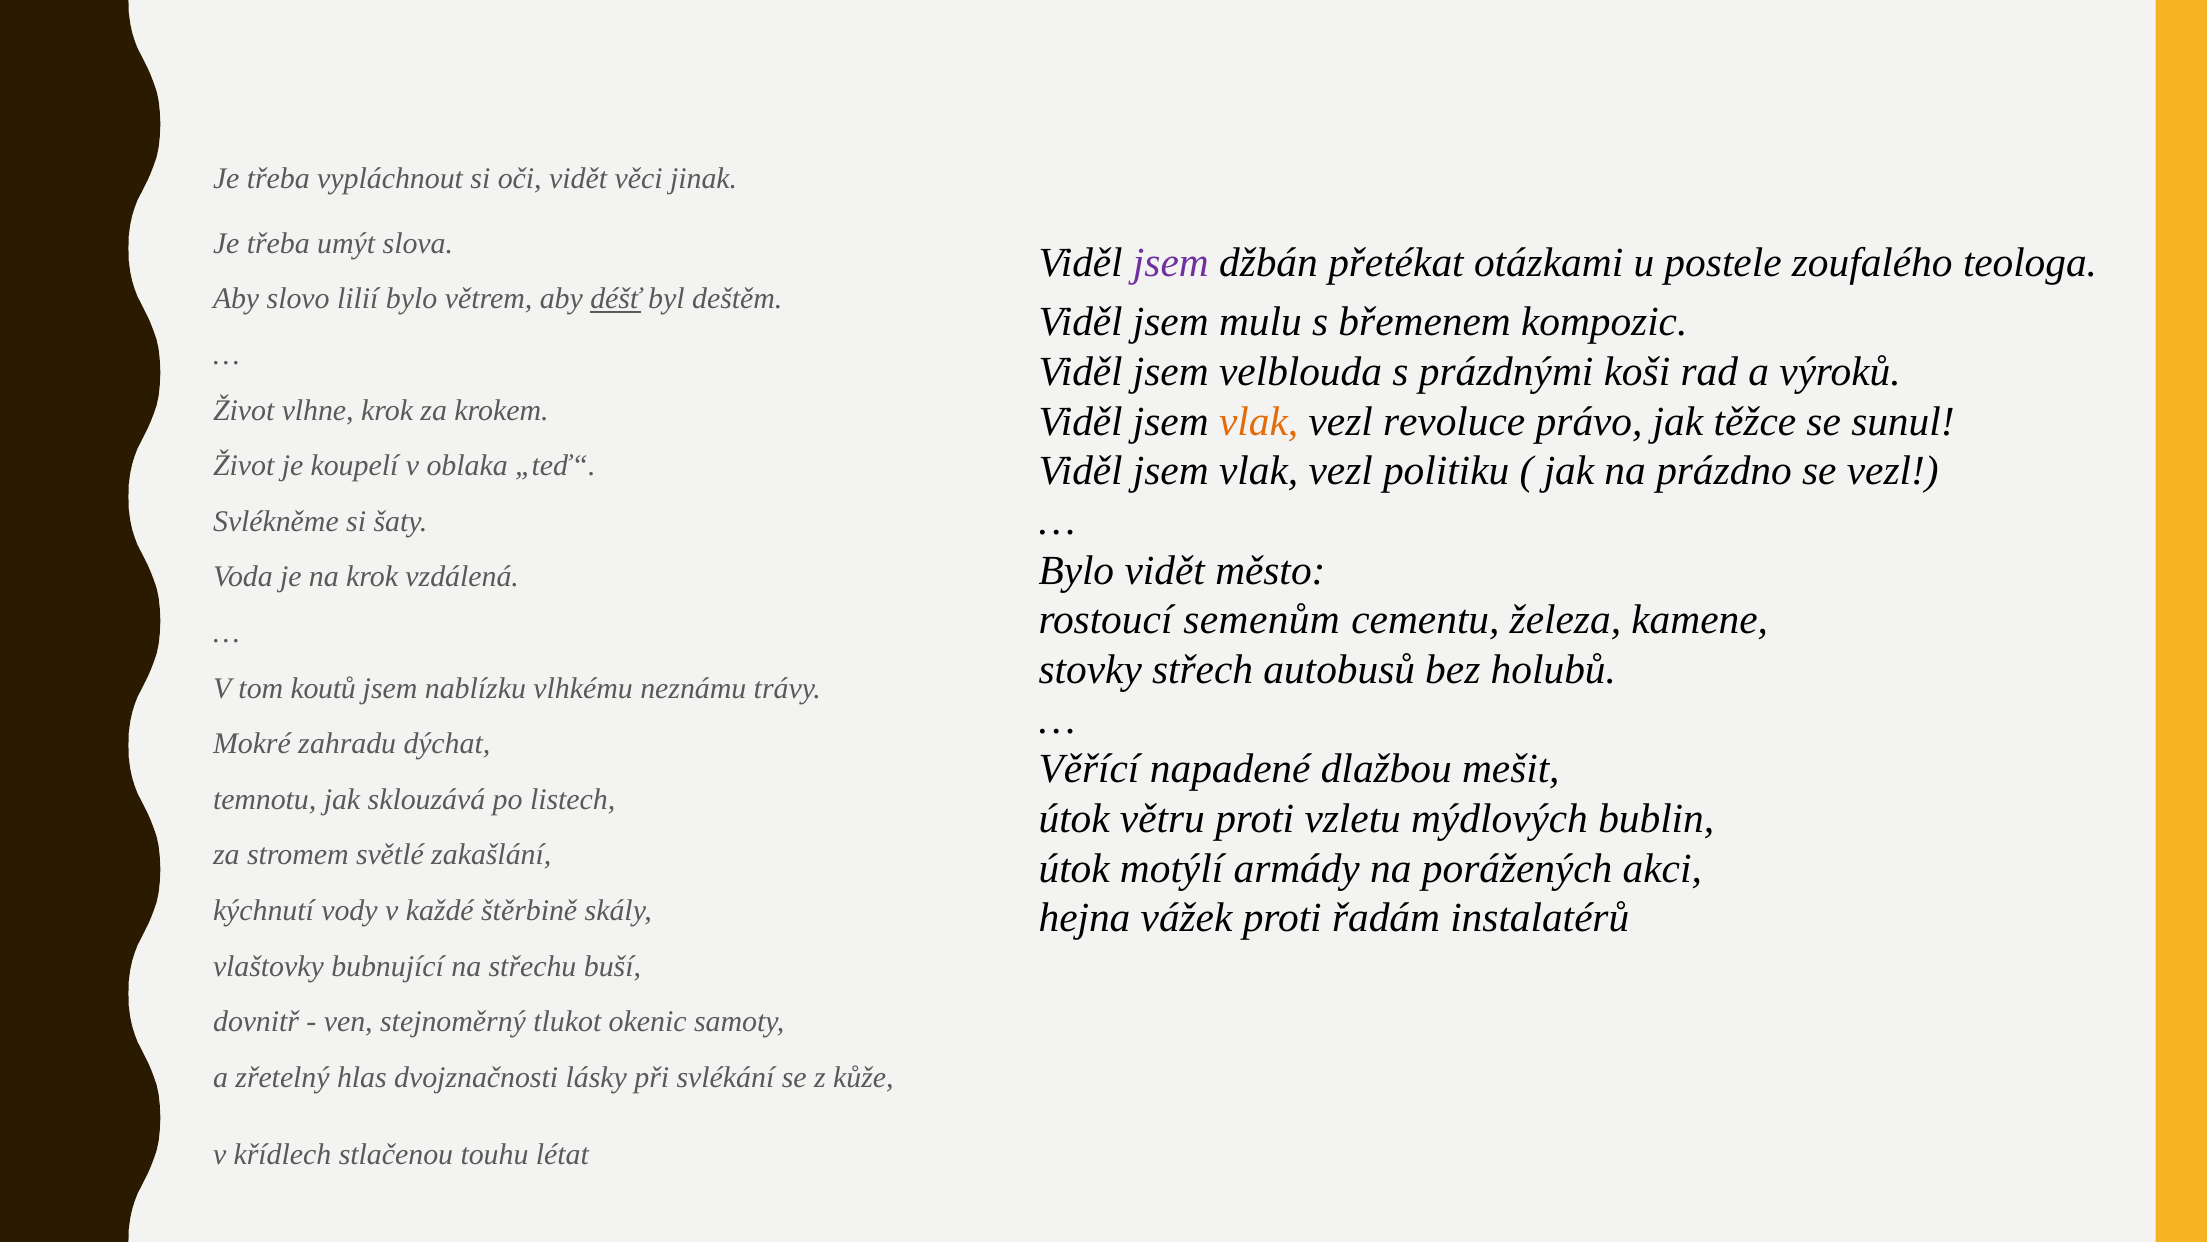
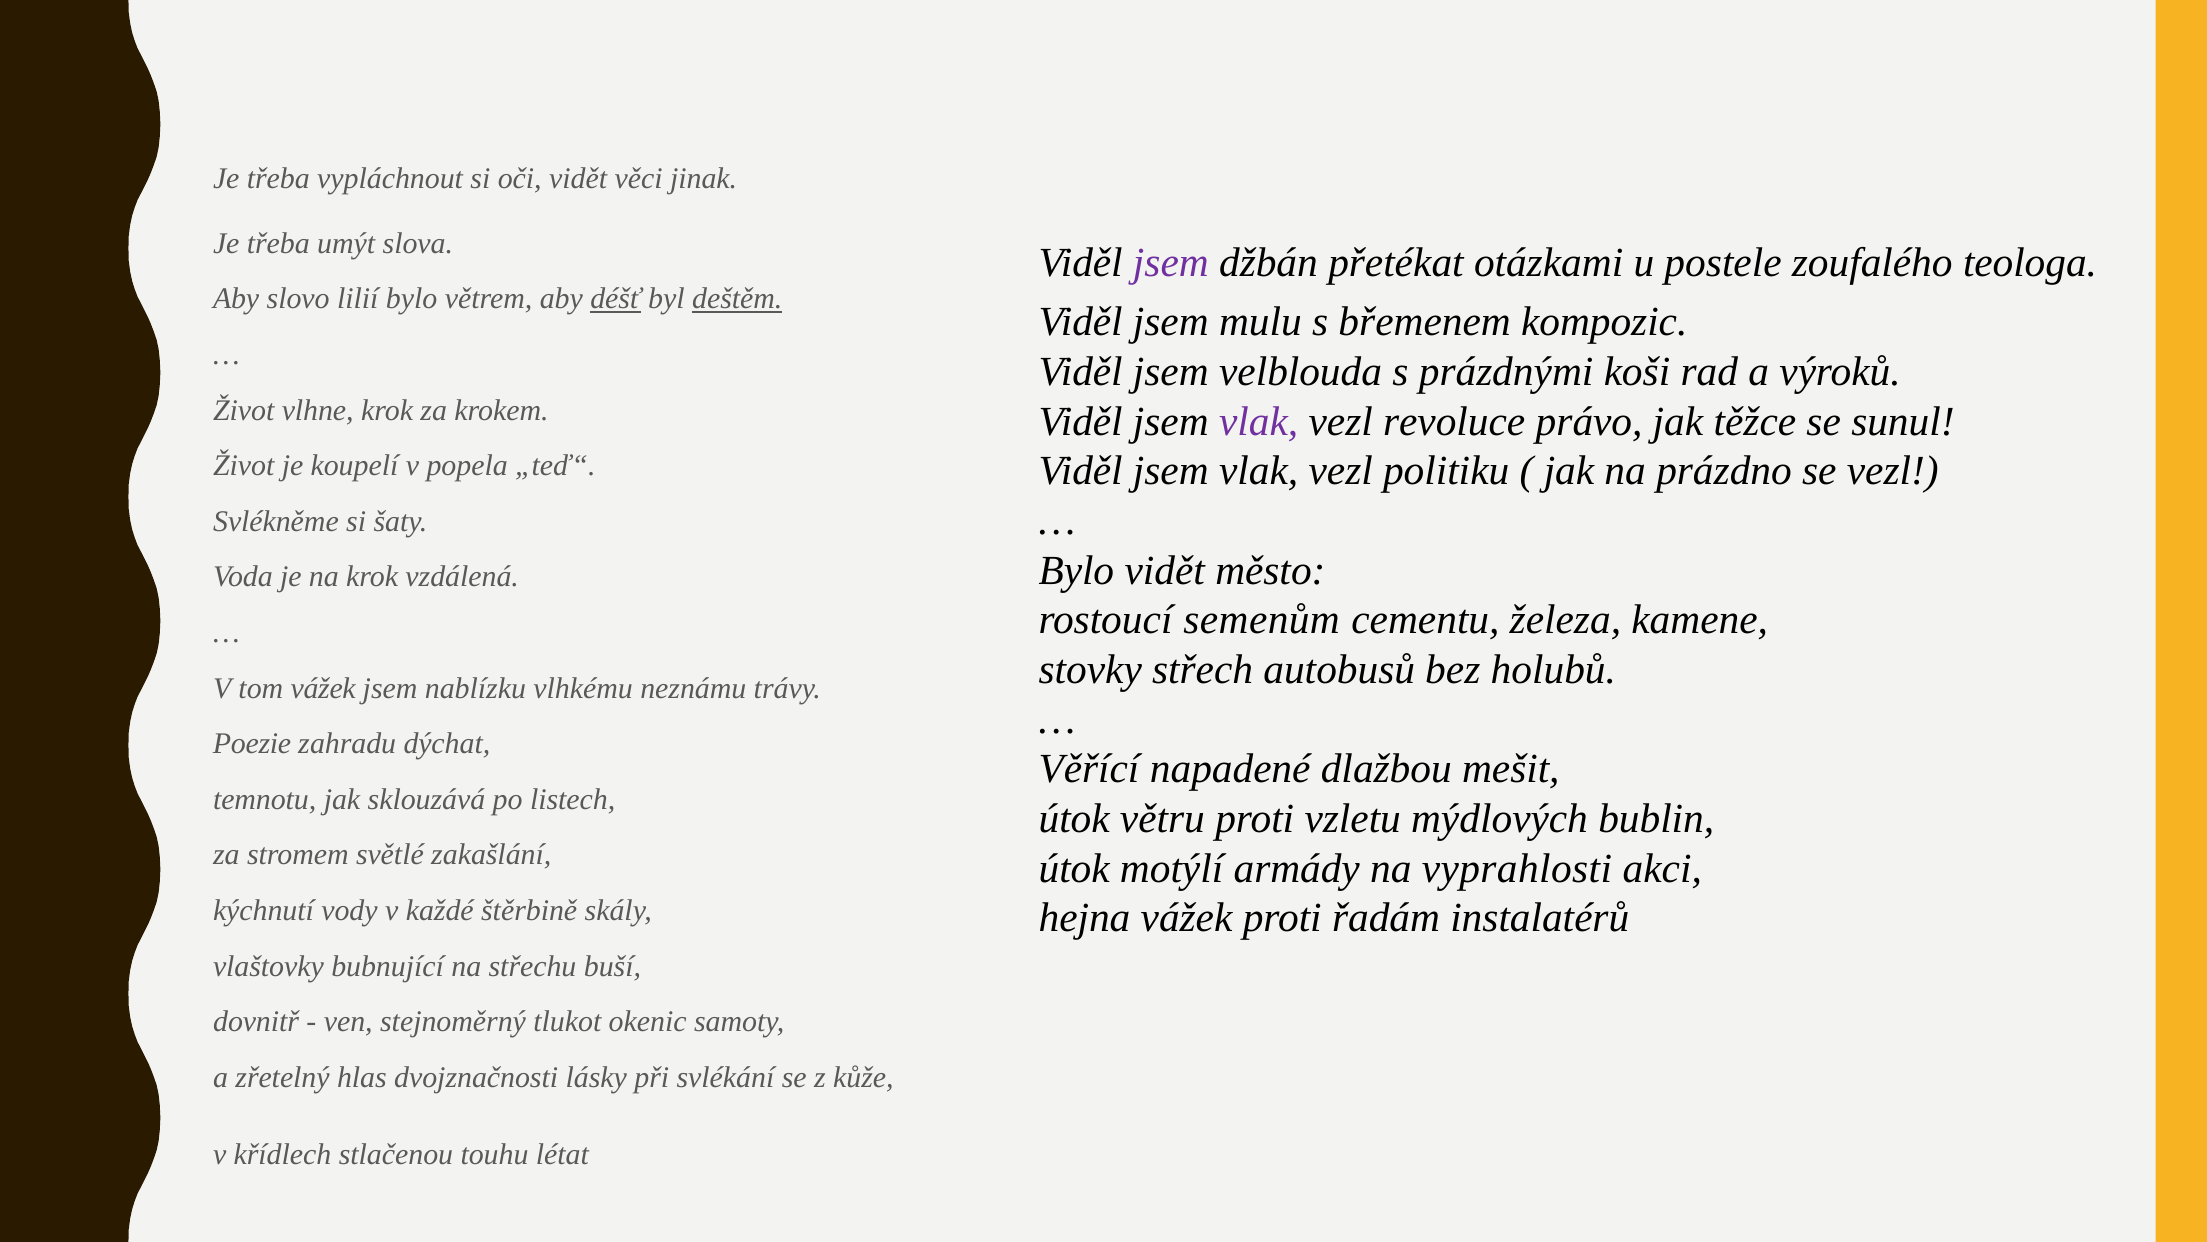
deštěm underline: none -> present (737, 299)
vlak colour: orange -> purple (1259, 421)
oblaka: oblaka -> popela (467, 466)
tom koutů: koutů -> vážek (323, 688)
Mokré: Mokré -> Poezie (252, 744)
porážených: porážených -> vyprahlosti (1517, 868)
